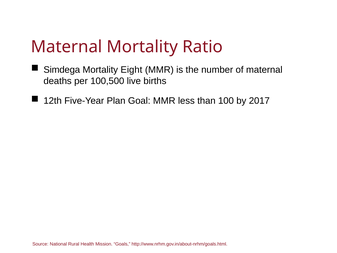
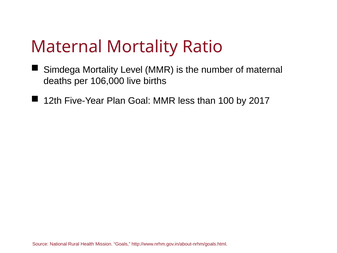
Eight: Eight -> Level (132, 70)
100,500: 100,500 -> 106,000 (107, 81)
